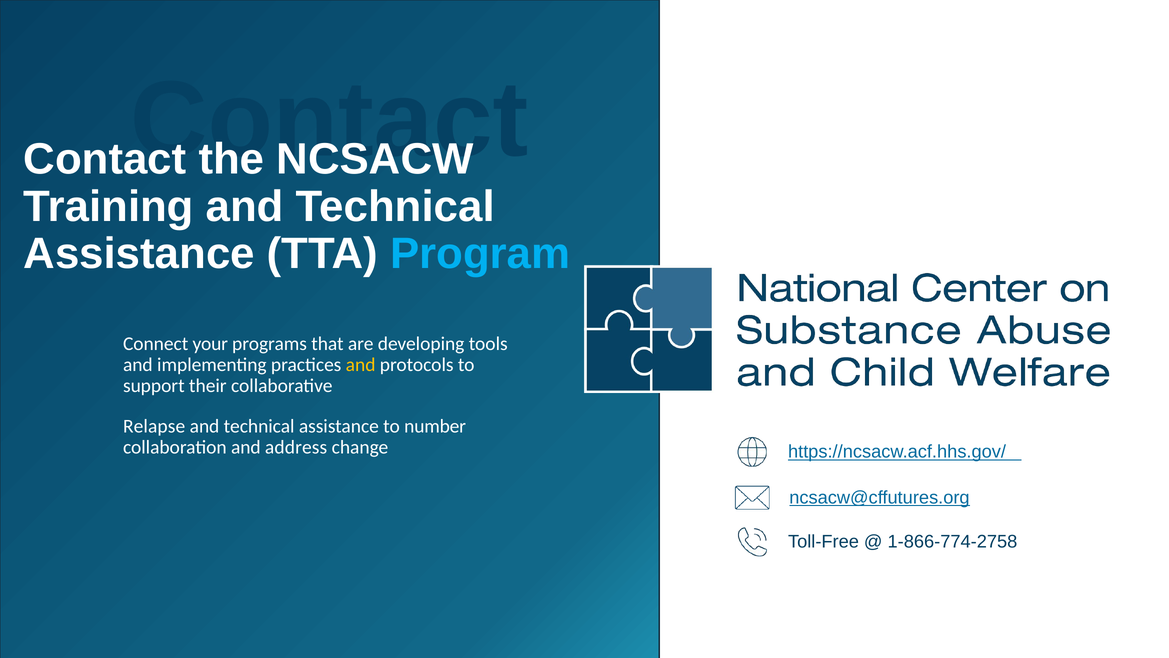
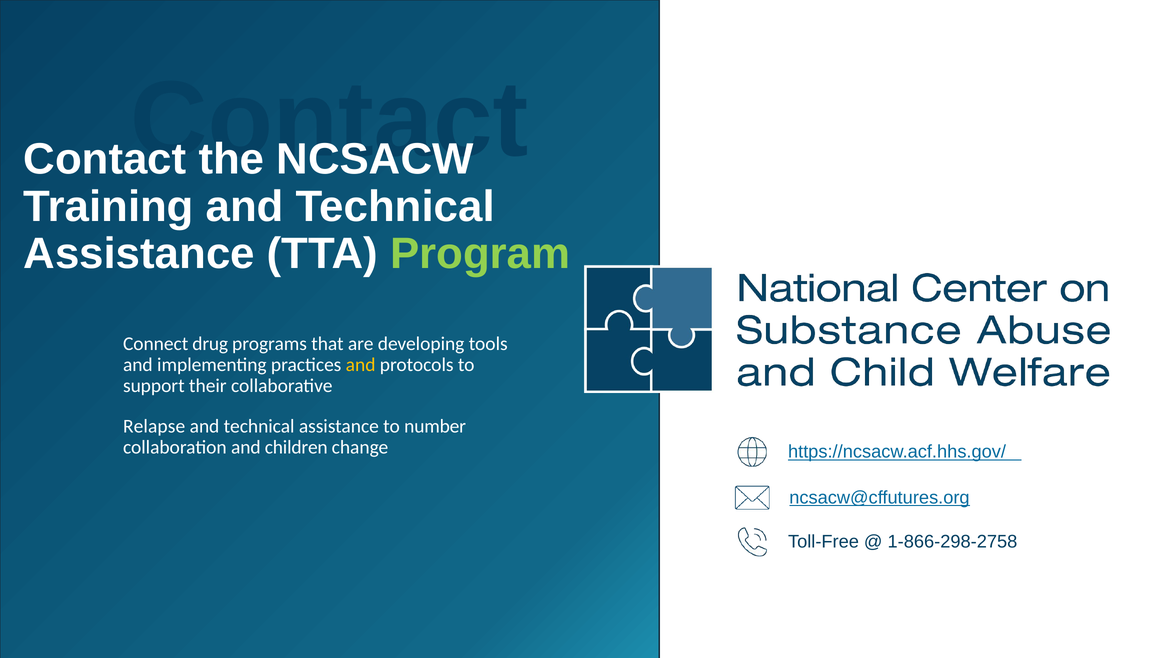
Program colour: light blue -> light green (480, 254)
your: your -> drug (210, 344)
address: address -> children (296, 447)
1-866-774-2758: 1-866-774-2758 -> 1-866-298-2758 (952, 541)
